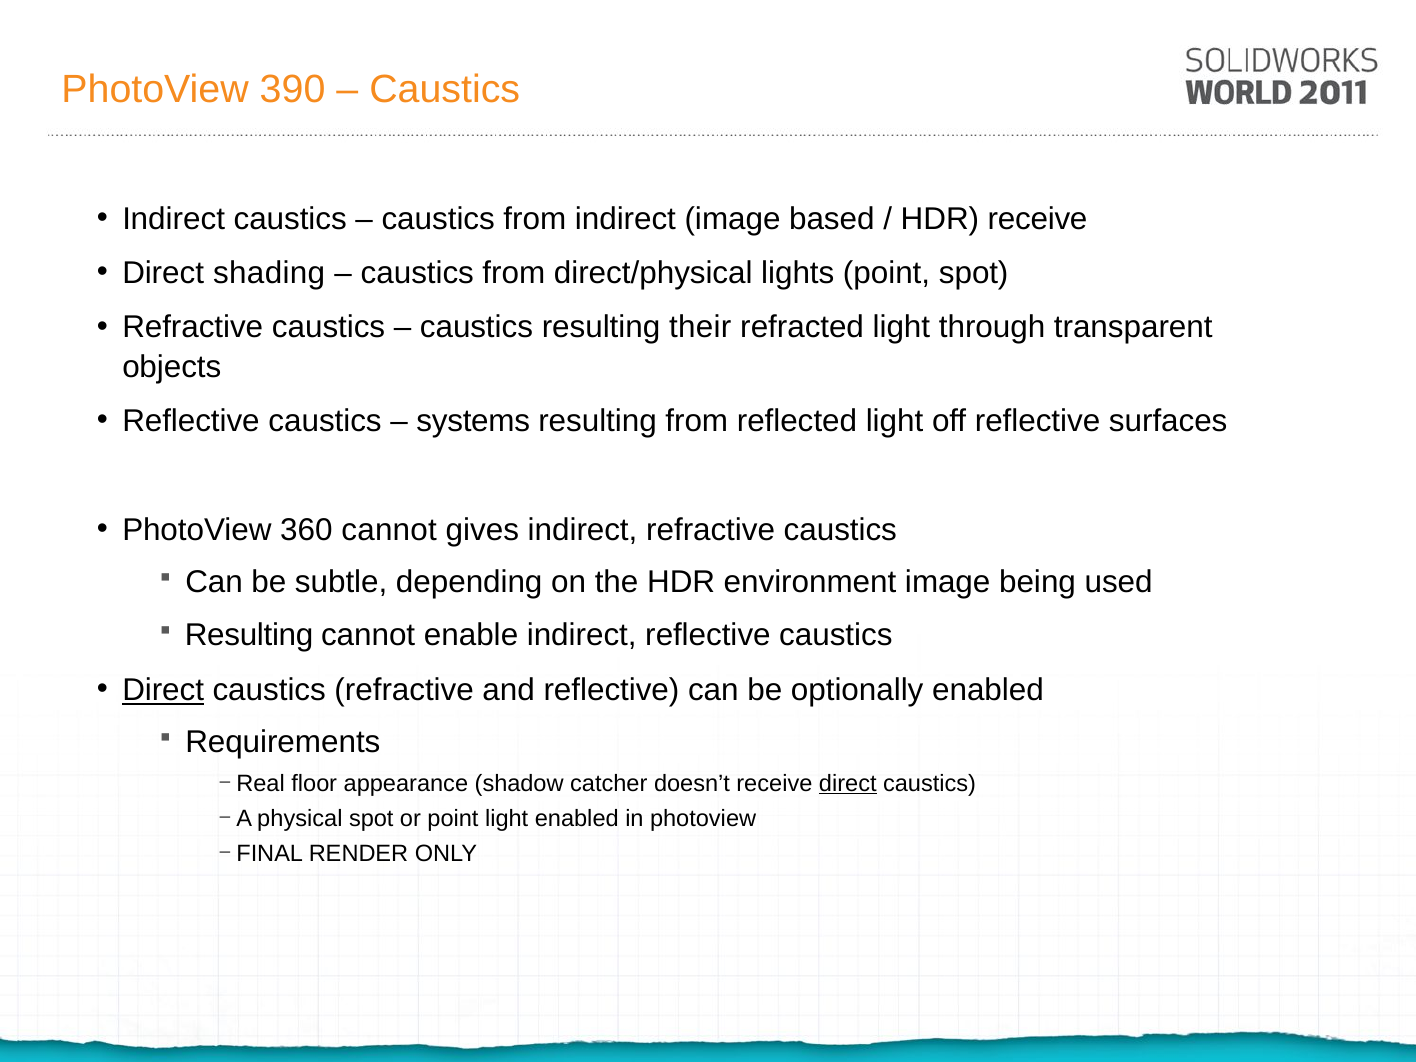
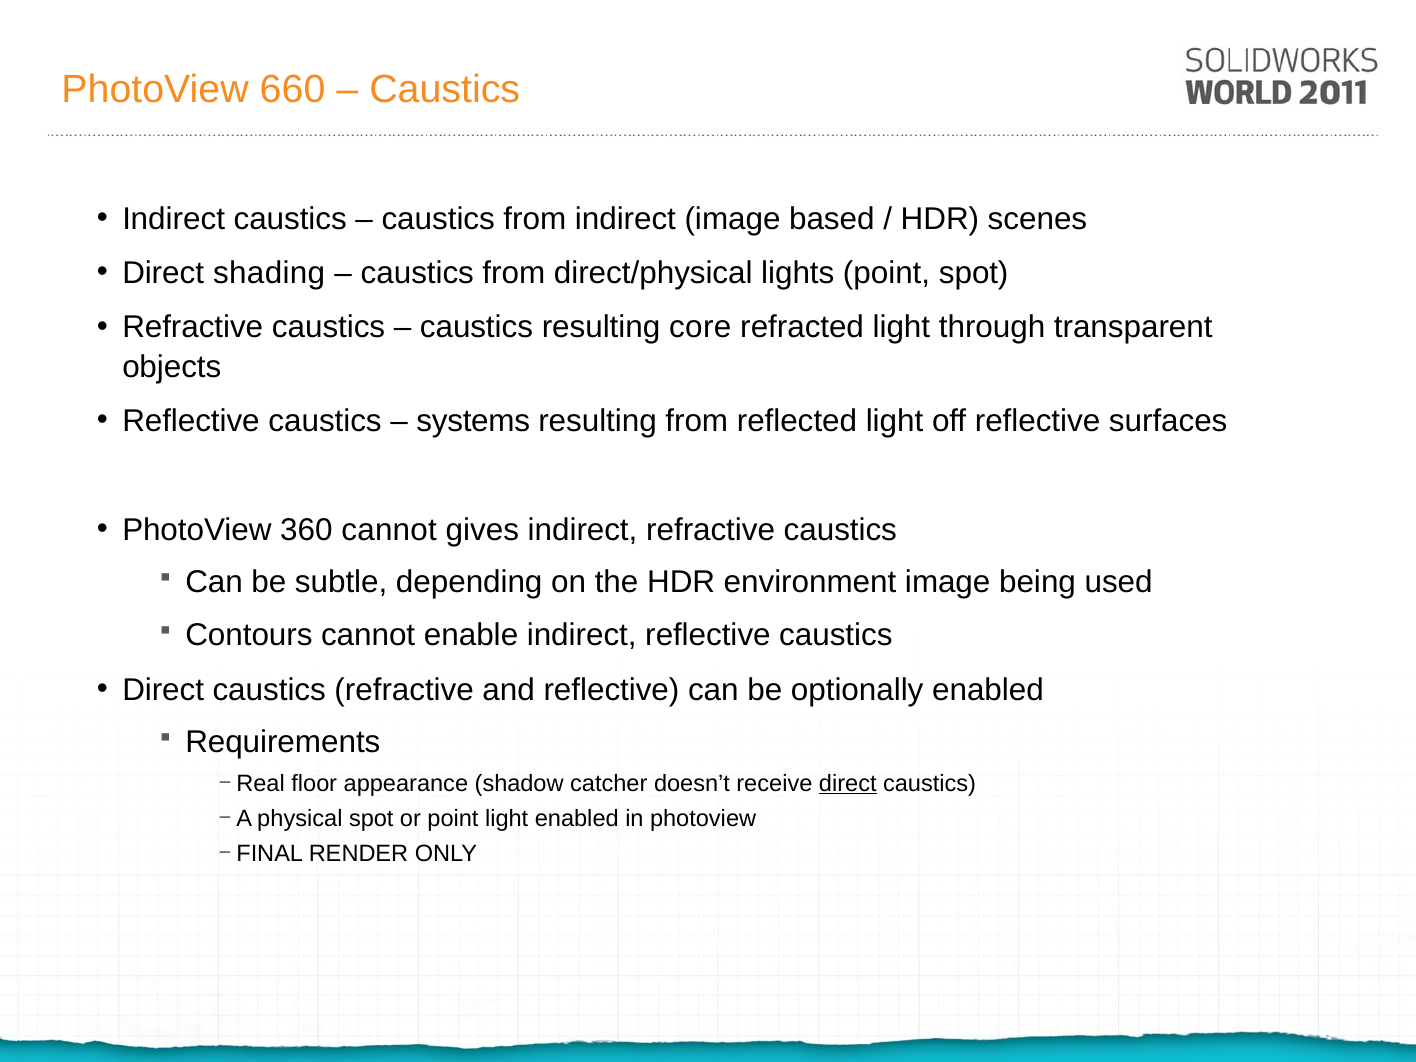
390: 390 -> 660 (293, 90)
HDR receive: receive -> scenes (1037, 219)
their: their -> core (700, 328)
Resulting: Resulting -> Contours (249, 635)
Direct underline: present -> none (163, 690)
